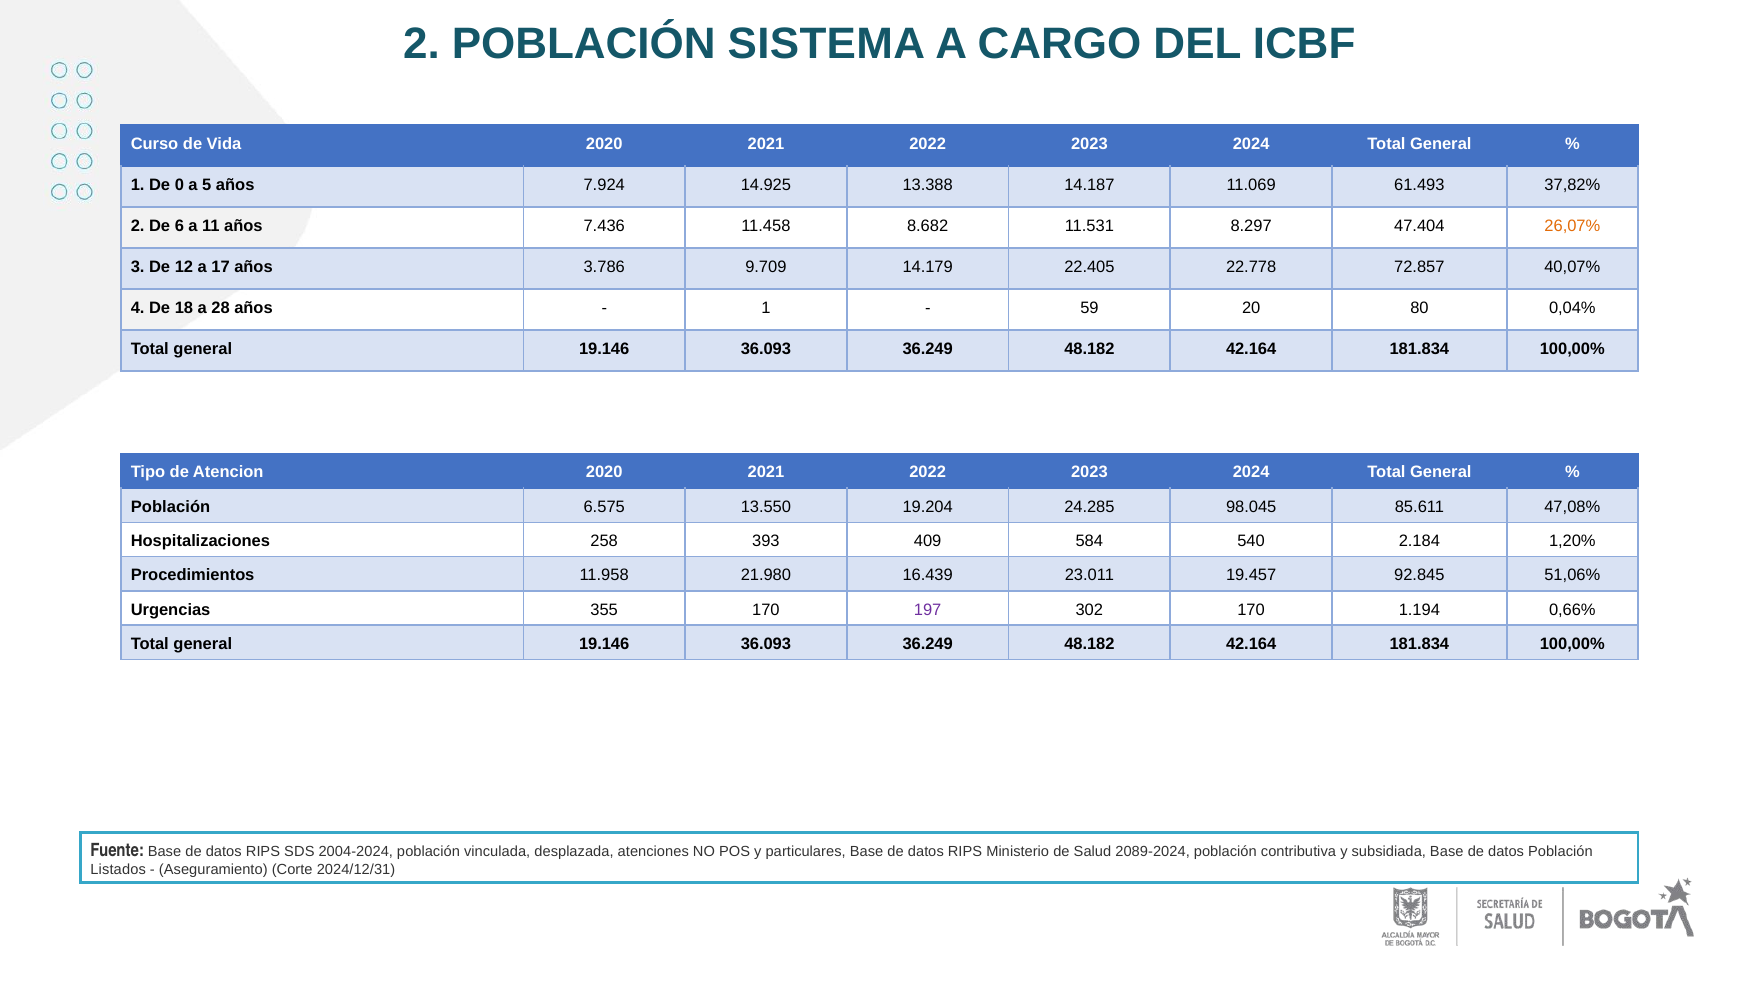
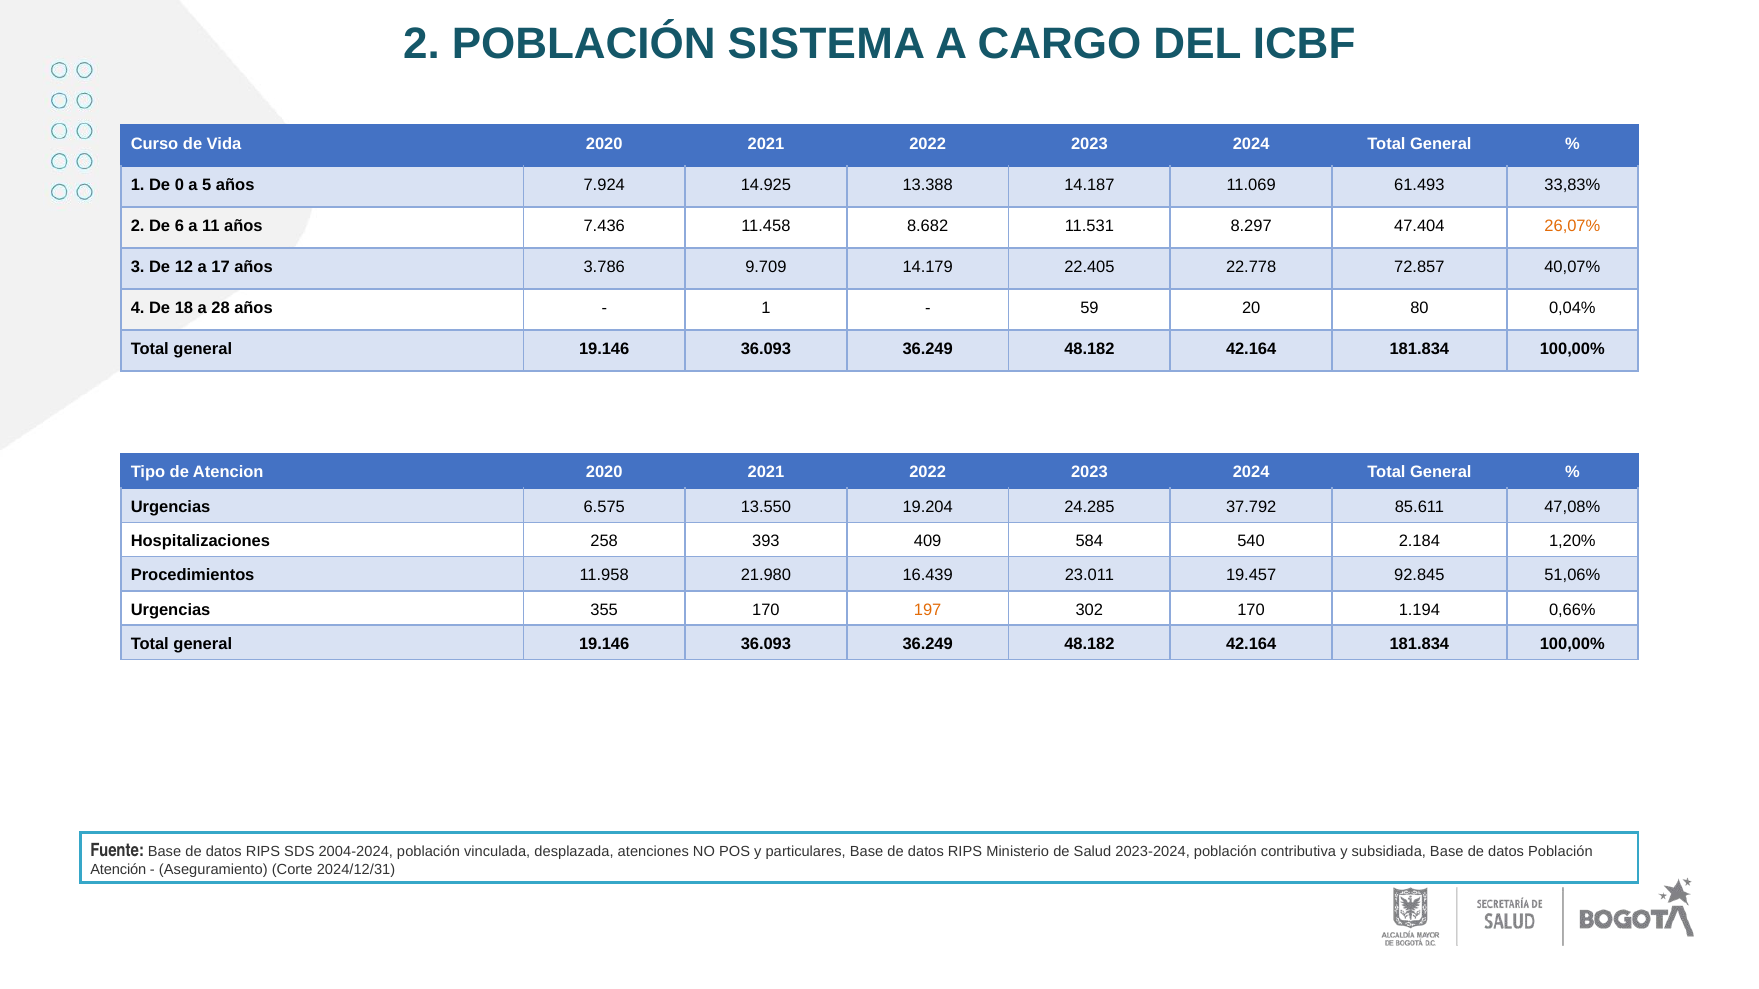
37,82%: 37,82% -> 33,83% (1572, 185)
Población: Población -> Urgencias (171, 507)
98.045: 98.045 -> 37.792 (1251, 507)
197 colour: purple -> orange (928, 610)
2089-2024: 2089-2024 -> 2023-2024 (1153, 852)
Listados: Listados -> Atención (118, 870)
